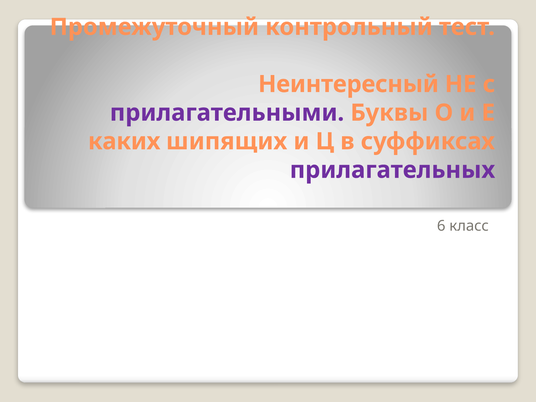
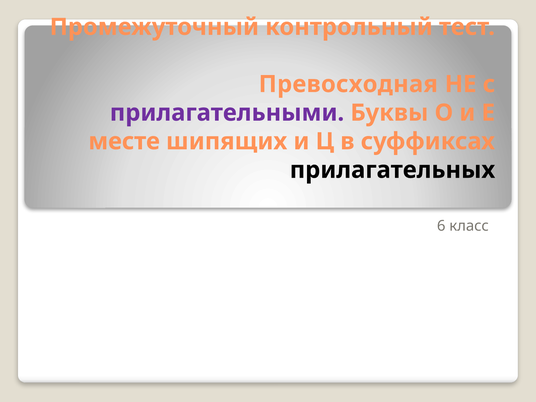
Неинтересный: Неинтересный -> Превосходная (348, 84)
каких: каких -> месте (124, 141)
прилагательных colour: purple -> black (392, 170)
